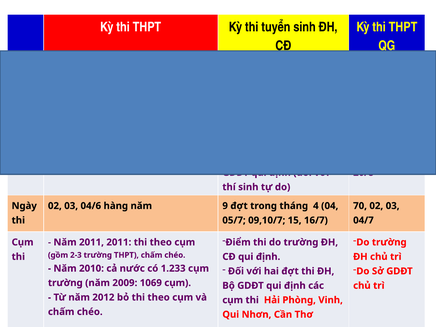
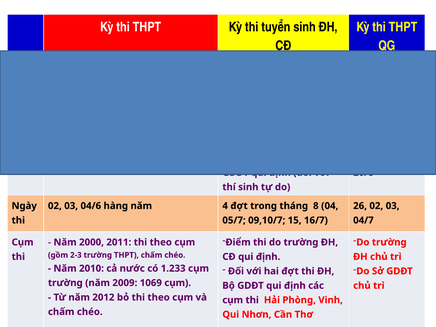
9: 9 -> 4 (225, 206)
4: 4 -> 8 (316, 206)
70: 70 -> 26 (360, 206)
Năm 2011: 2011 -> 2000 (92, 242)
